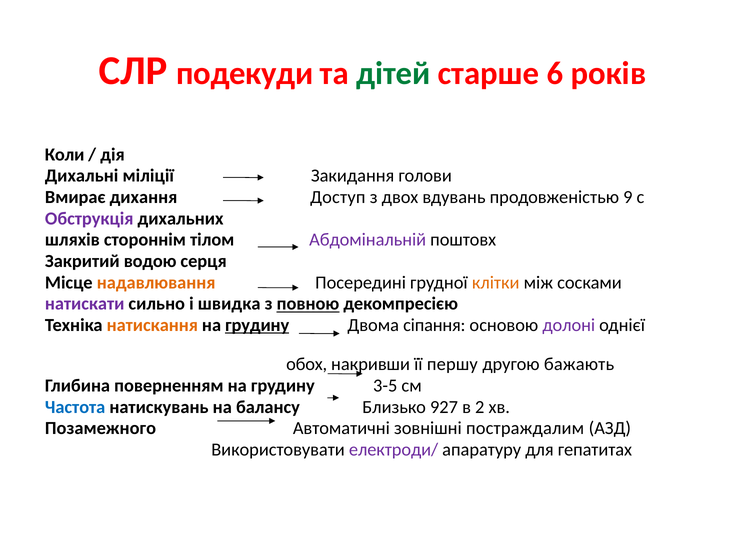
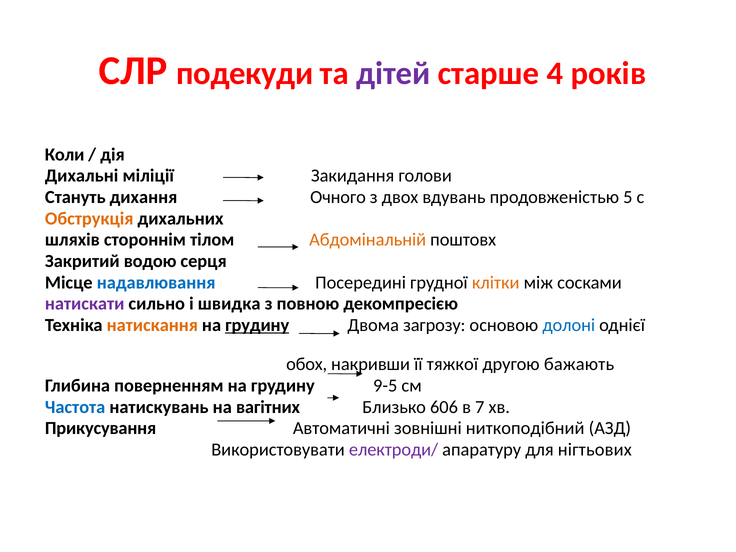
дітей colour: green -> purple (393, 74)
6: 6 -> 4 (555, 74)
Вмирає: Вмирає -> Стануть (75, 197)
Доступ: Доступ -> Очного (338, 197)
9: 9 -> 5 (628, 197)
Обструкція colour: purple -> orange (89, 218)
Абдомінальній colour: purple -> orange (368, 240)
надавлювання colour: orange -> blue (156, 283)
повною underline: present -> none (308, 304)
сіпання: сіпання -> загрозу (434, 325)
долоні colour: purple -> blue (569, 325)
першу: першу -> тяжкої (452, 364)
3-5: 3-5 -> 9-5 (385, 386)
балансу: балансу -> вагітних (268, 407)
927: 927 -> 606 (444, 407)
2: 2 -> 7 (480, 407)
Позамежного: Позамежного -> Прикусування (101, 428)
постраждалим: постраждалим -> ниткоподібний (525, 428)
гепатитах: гепатитах -> нігтьових (595, 450)
